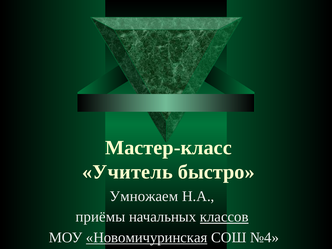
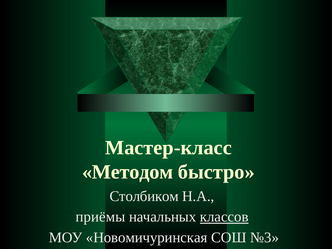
Учитель: Учитель -> Методом (128, 172)
Умножаем: Умножаем -> Столбиком (144, 196)
Новомичуринская underline: present -> none (147, 238)
№4: №4 -> №3 (265, 238)
